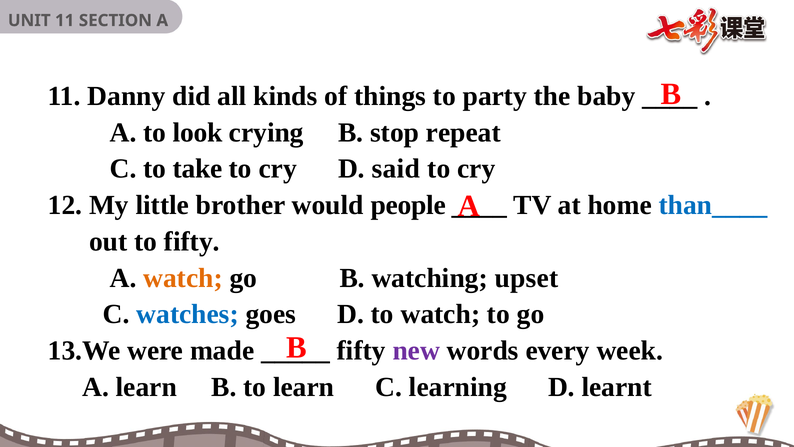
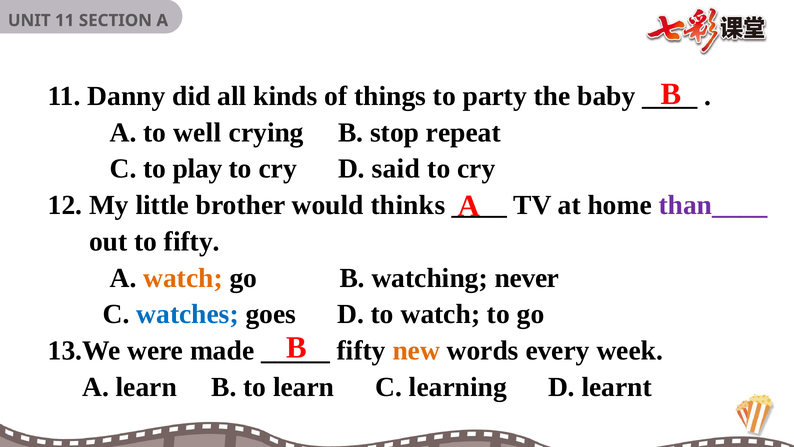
look: look -> well (197, 132)
take: take -> play (198, 169)
people: people -> thinks (408, 205)
than____ colour: blue -> purple (713, 205)
upset: upset -> never (527, 278)
new colour: purple -> orange (416, 350)
